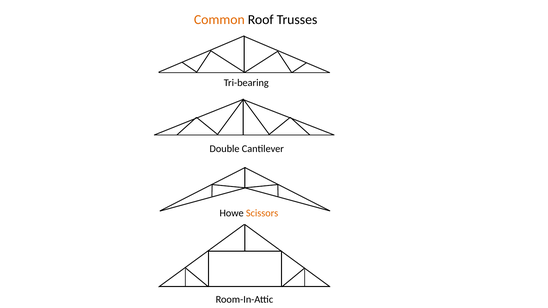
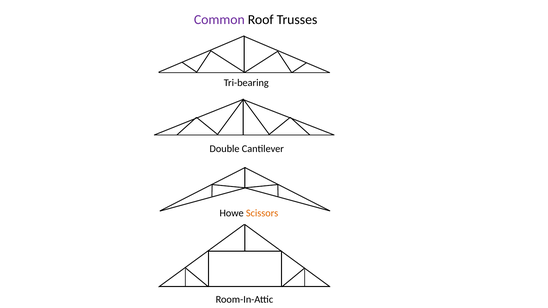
Common colour: orange -> purple (219, 20)
